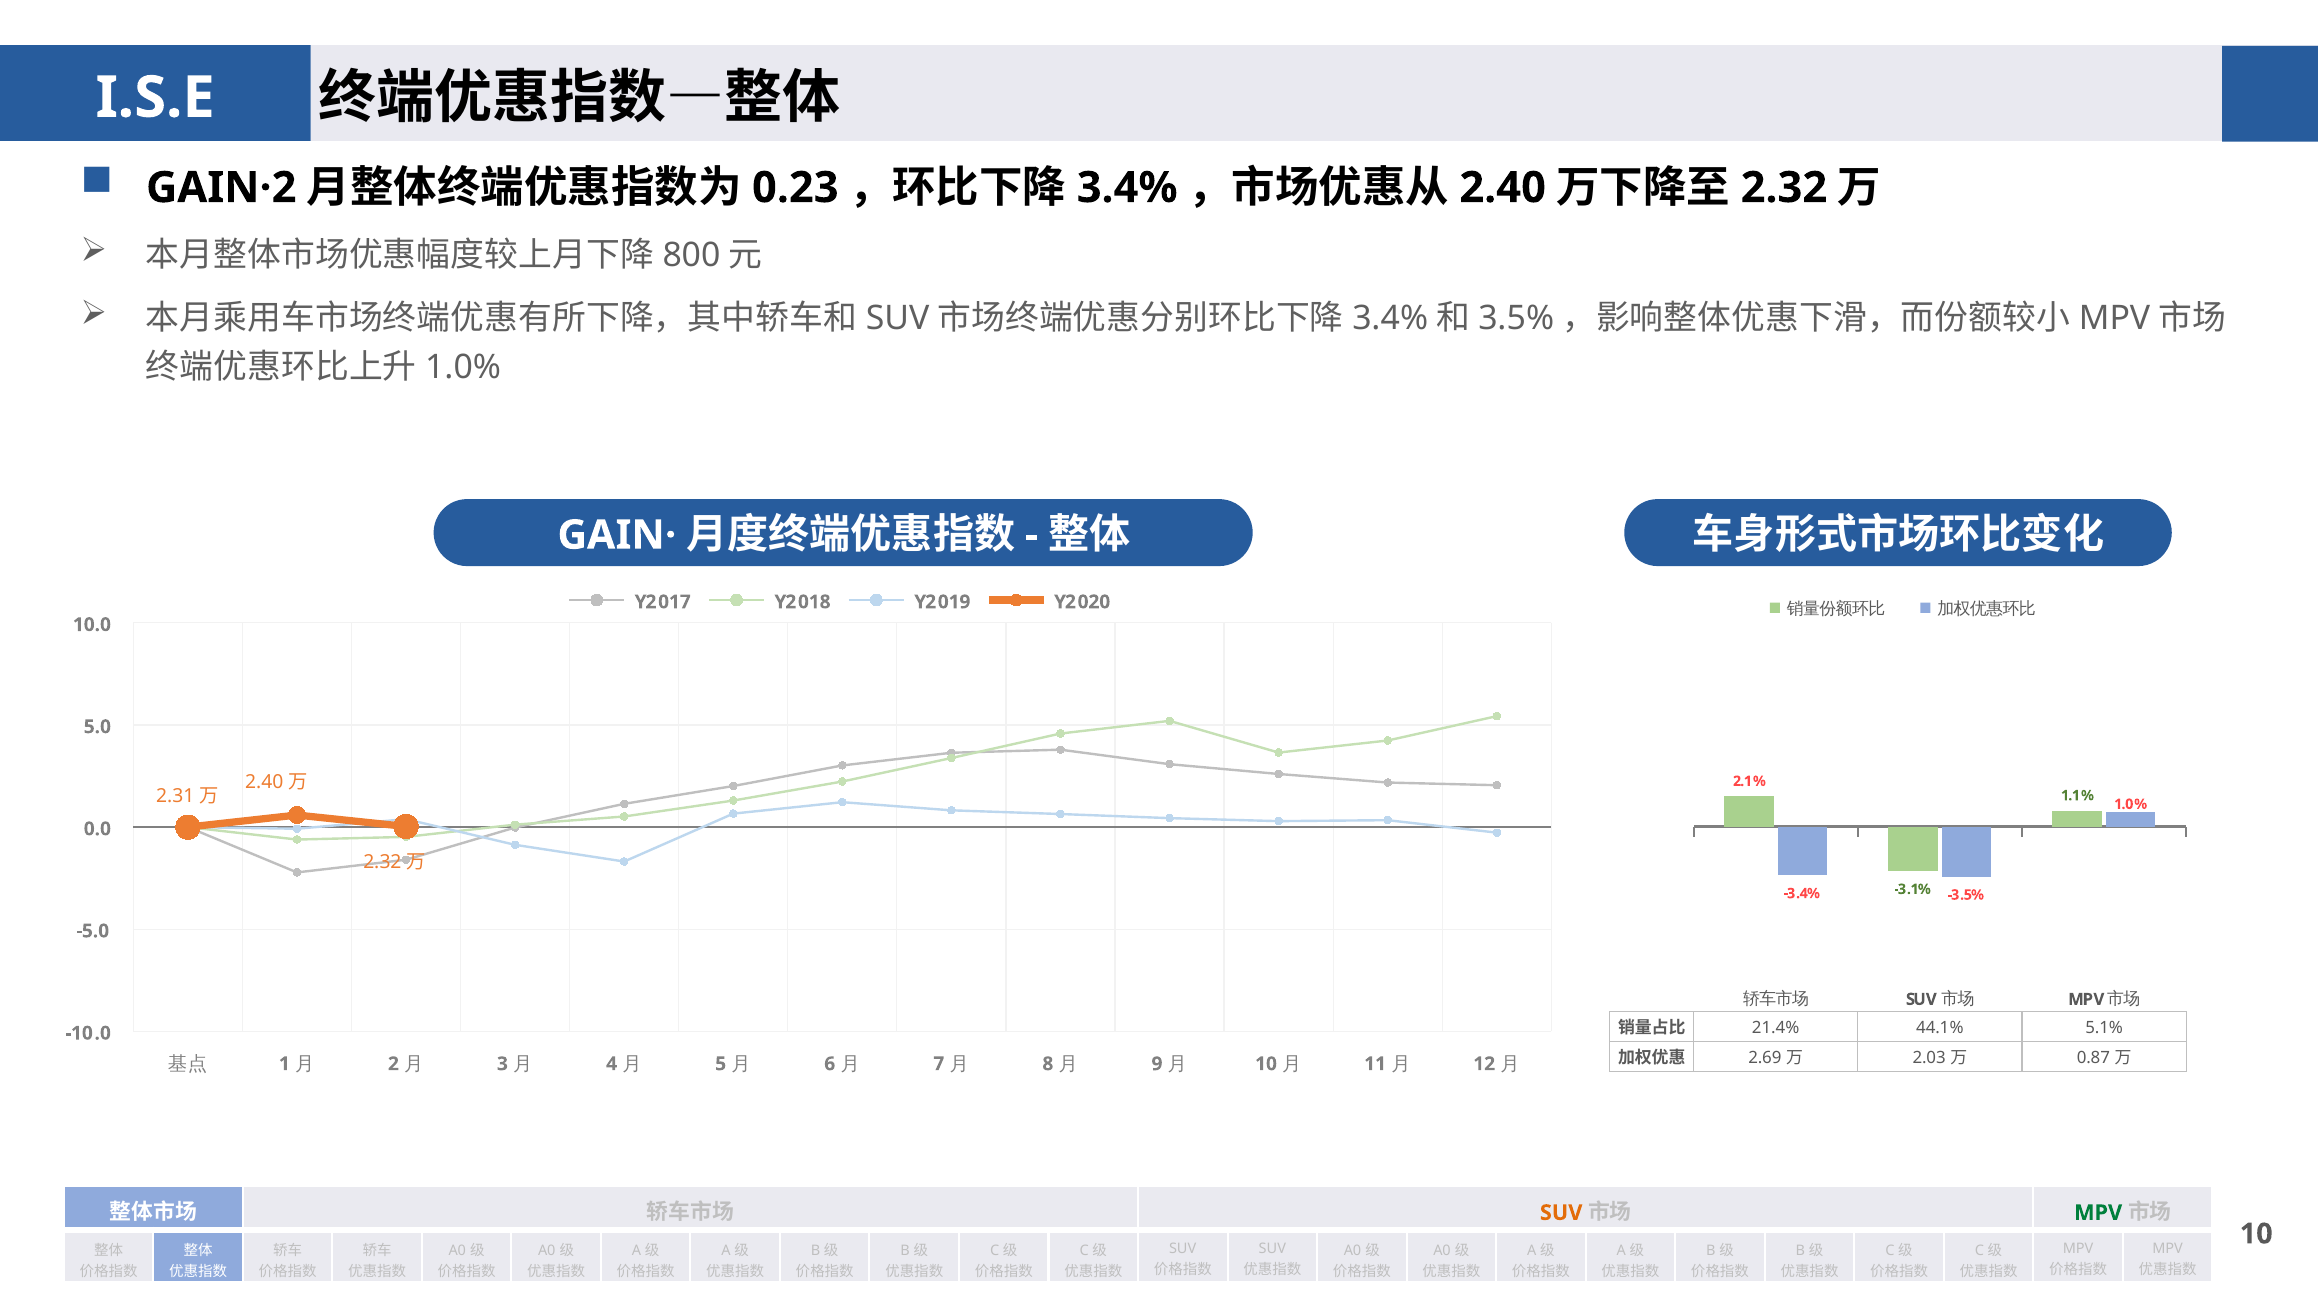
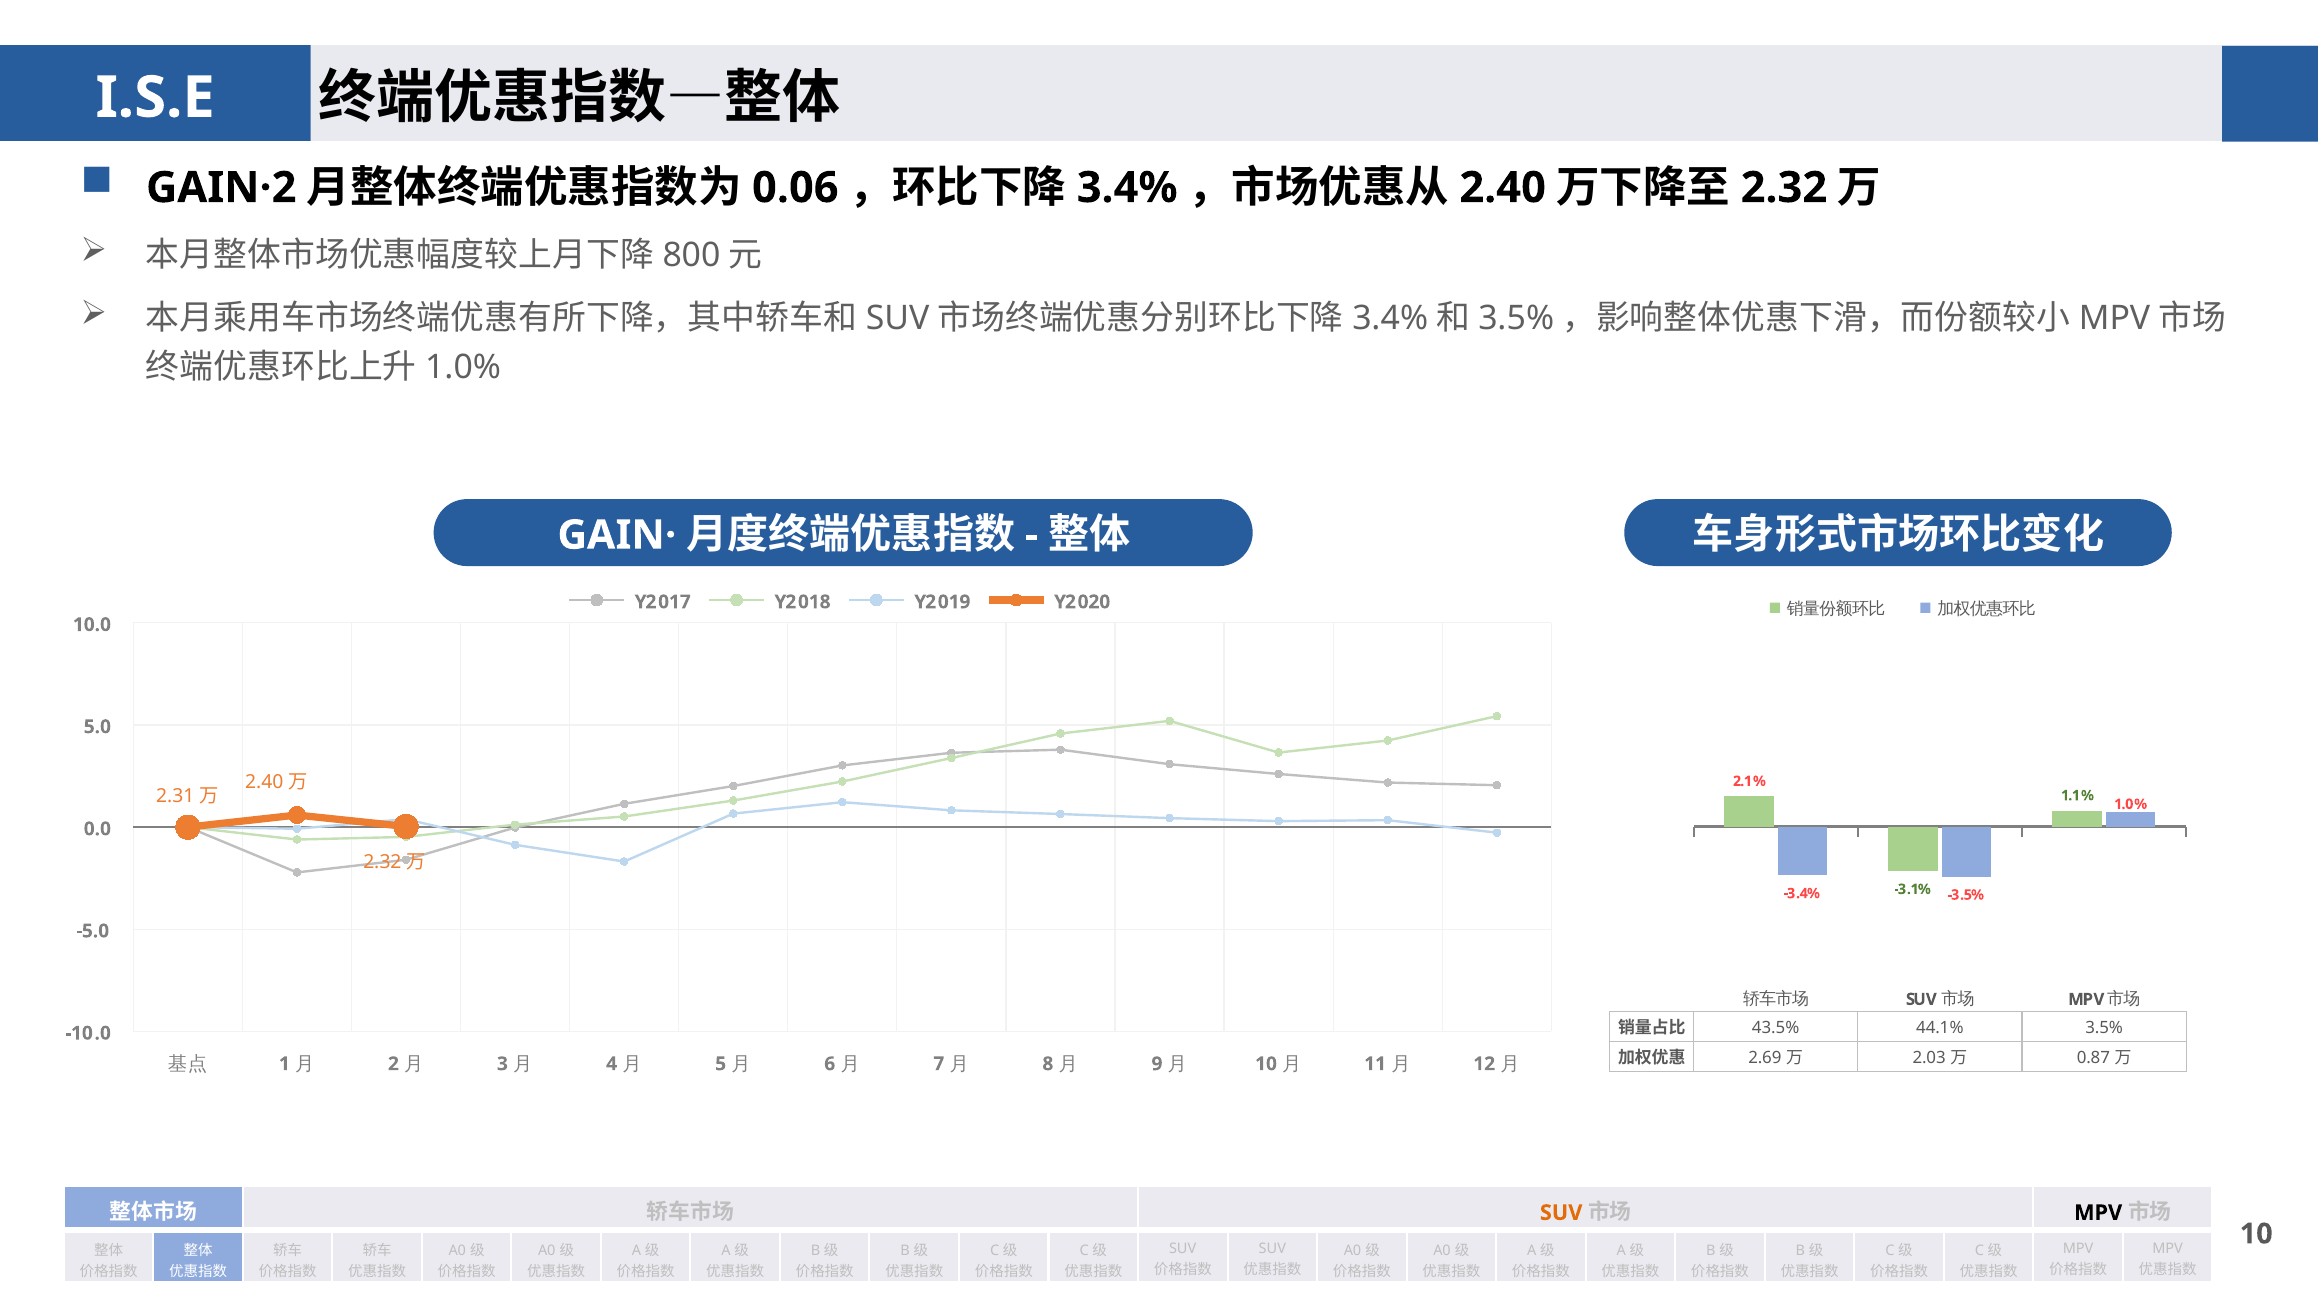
0.23: 0.23 -> 0.06 (795, 188)
21.4%: 21.4% -> 43.5% (1776, 1028)
5.1%: 5.1% -> 3.5% (2104, 1028)
MPV colour: green -> black (2098, 1213)
